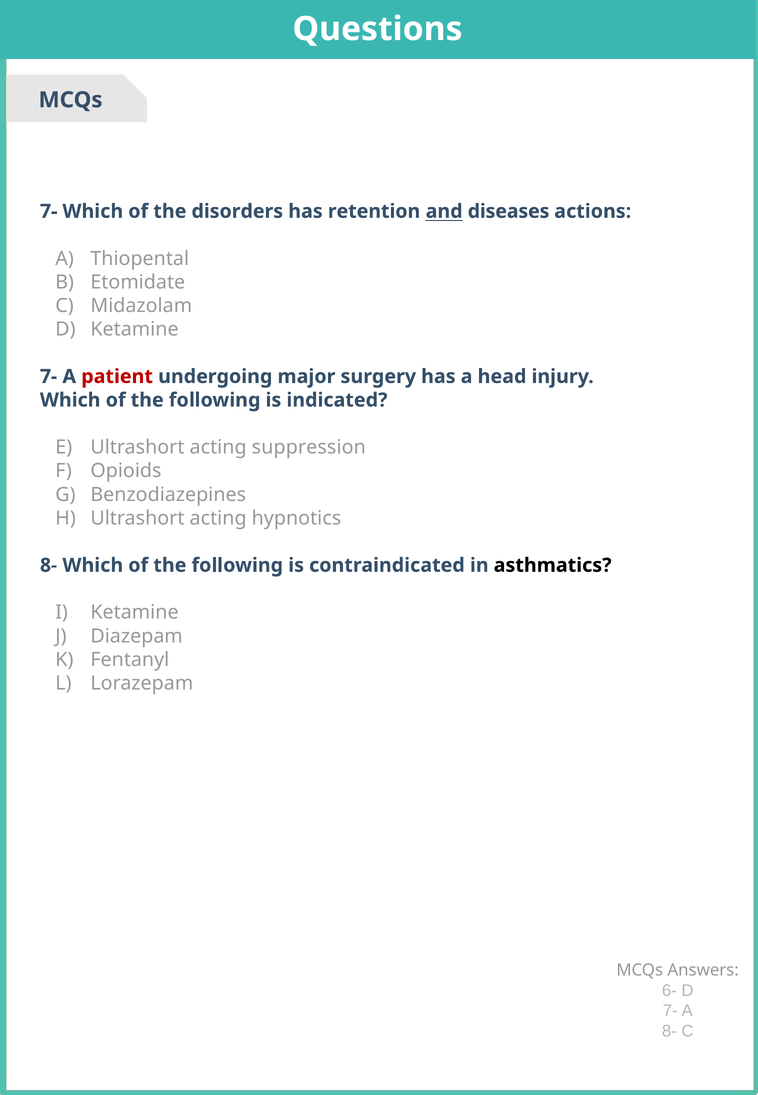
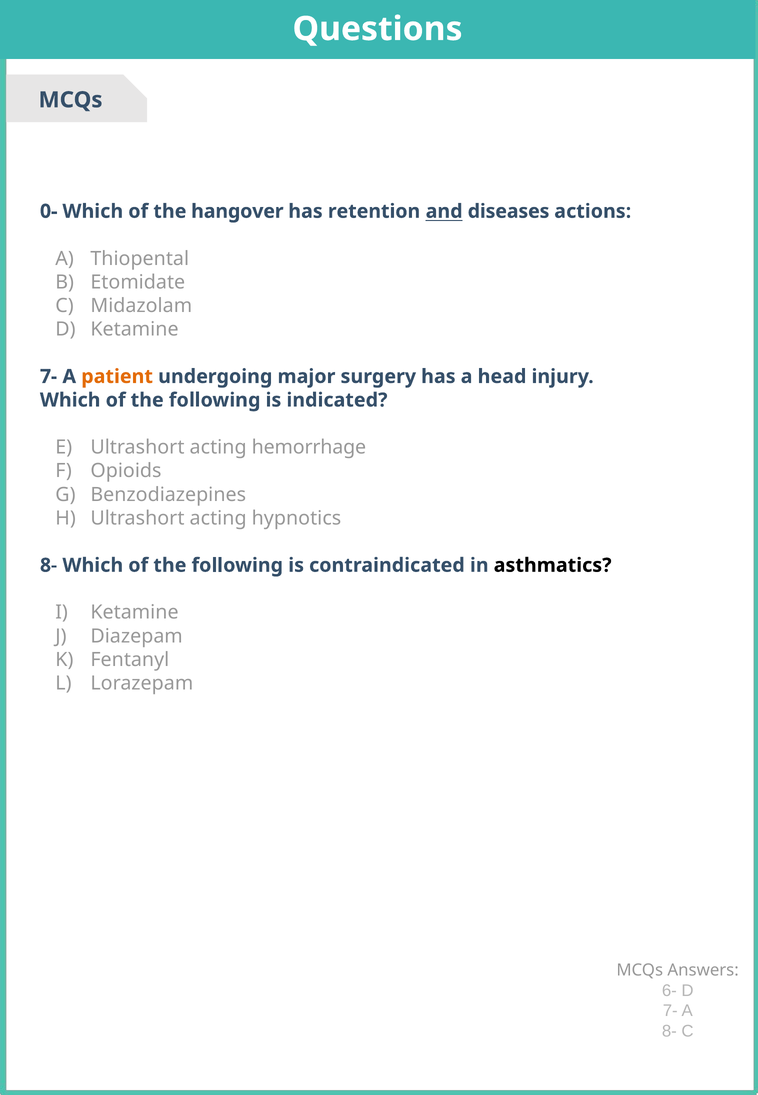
7-: 7- -> 0- (49, 211)
disorders: disorders -> hangover (237, 211)
patient colour: red -> orange (117, 376)
suppression: suppression -> hemorrhage (309, 447)
